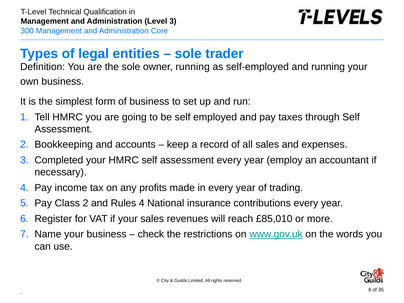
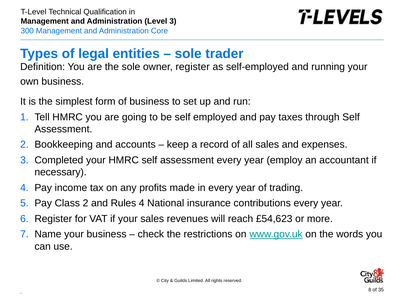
owner running: running -> register (193, 67)
£85,010: £85,010 -> £54,623 (274, 219)
